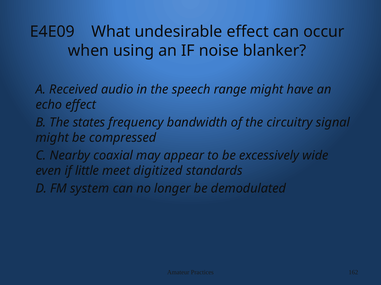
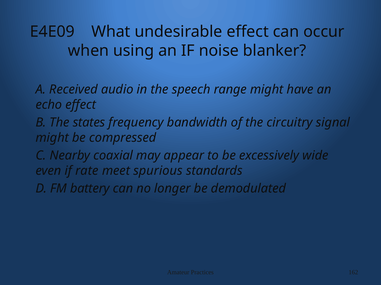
little: little -> rate (87, 171)
digitized: digitized -> spurious (158, 171)
system: system -> battery (90, 189)
